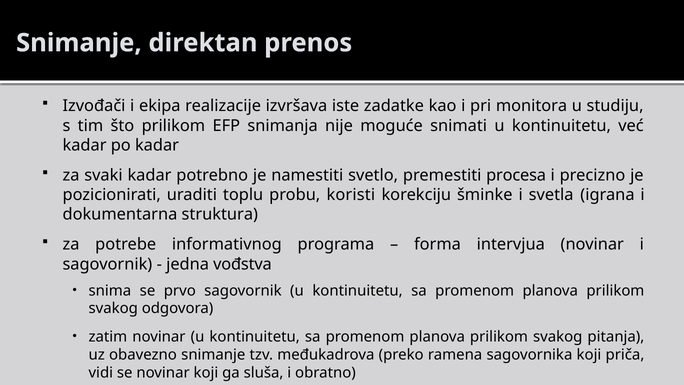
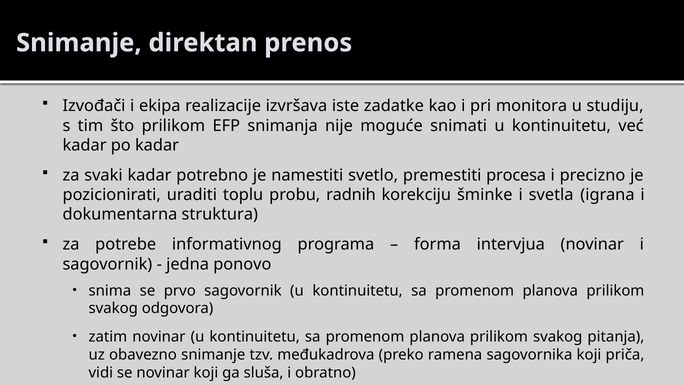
koristi: koristi -> radnih (351, 195)
vođstva: vođstva -> ponovo (242, 264)
